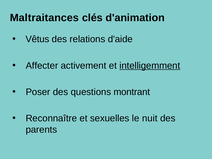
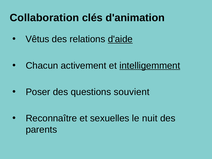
Maltraitances: Maltraitances -> Collaboration (44, 18)
d'aide underline: none -> present (120, 39)
Affecter: Affecter -> Chacun (42, 66)
montrant: montrant -> souvient (132, 92)
